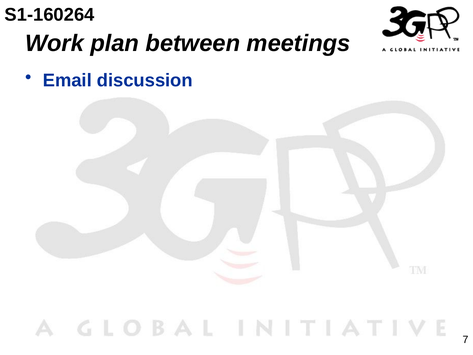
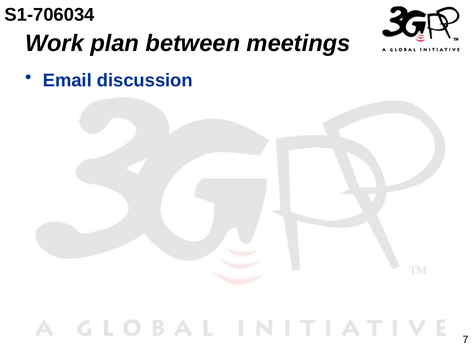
S1-160264: S1-160264 -> S1-706034 (50, 15)
